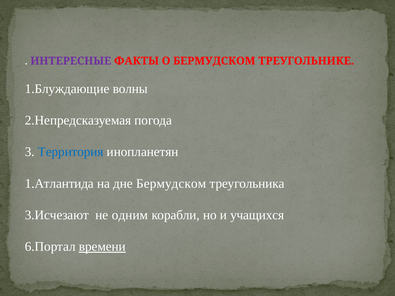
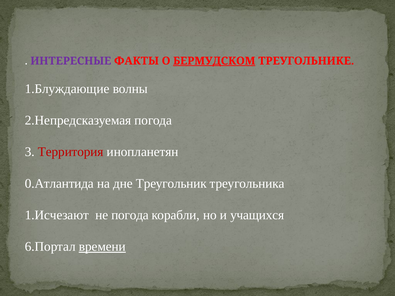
БЕРМУДСКОМ underline: none -> present (214, 61)
Территория colour: blue -> red (71, 152)
1.Атлантида: 1.Атлантида -> 0.Атлантида (59, 184)
дне Бермудском: Бермудском -> Треугольник (171, 184)
3.Исчезают: 3.Исчезают -> 1.Исчезают (57, 215)
не одним: одним -> погода (130, 215)
